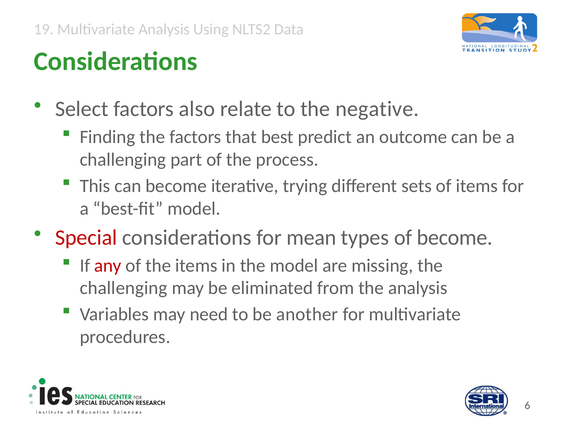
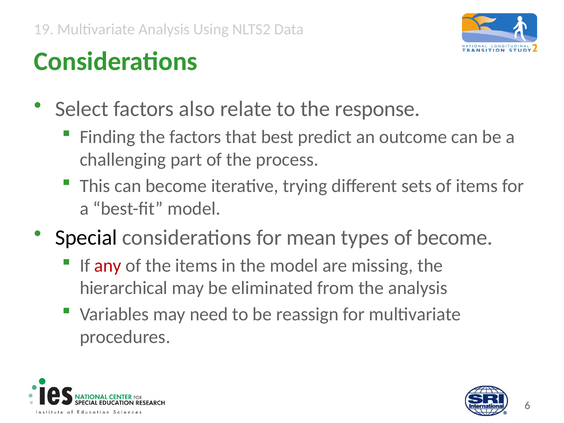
negative: negative -> response (377, 109)
Special colour: red -> black (86, 238)
challenging: challenging -> hierarchical (124, 288)
another: another -> reassign (307, 314)
